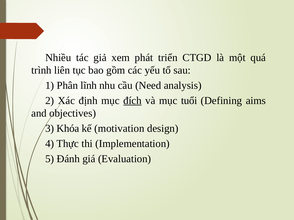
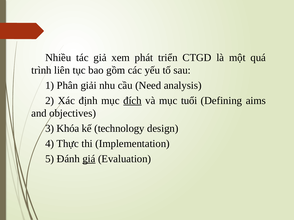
lĩnh: lĩnh -> giải (89, 86)
motivation: motivation -> technology (119, 129)
giá underline: none -> present (89, 159)
